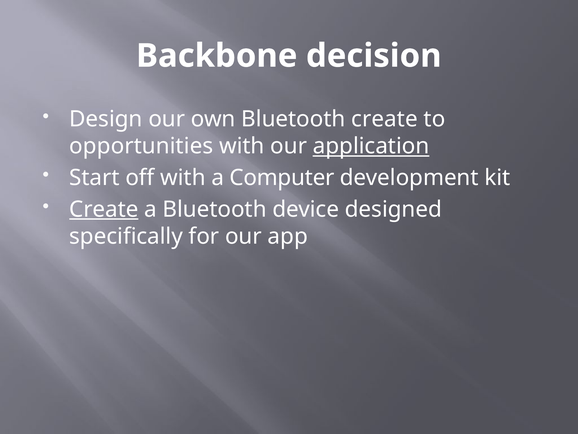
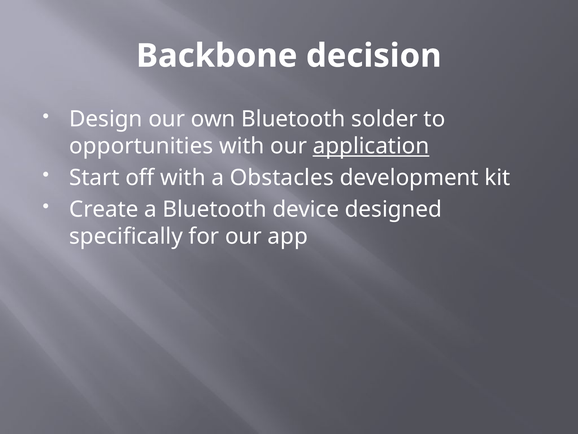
Bluetooth create: create -> solder (384, 119)
Computer: Computer -> Obstacles (282, 178)
Create underline: present -> none (104, 209)
